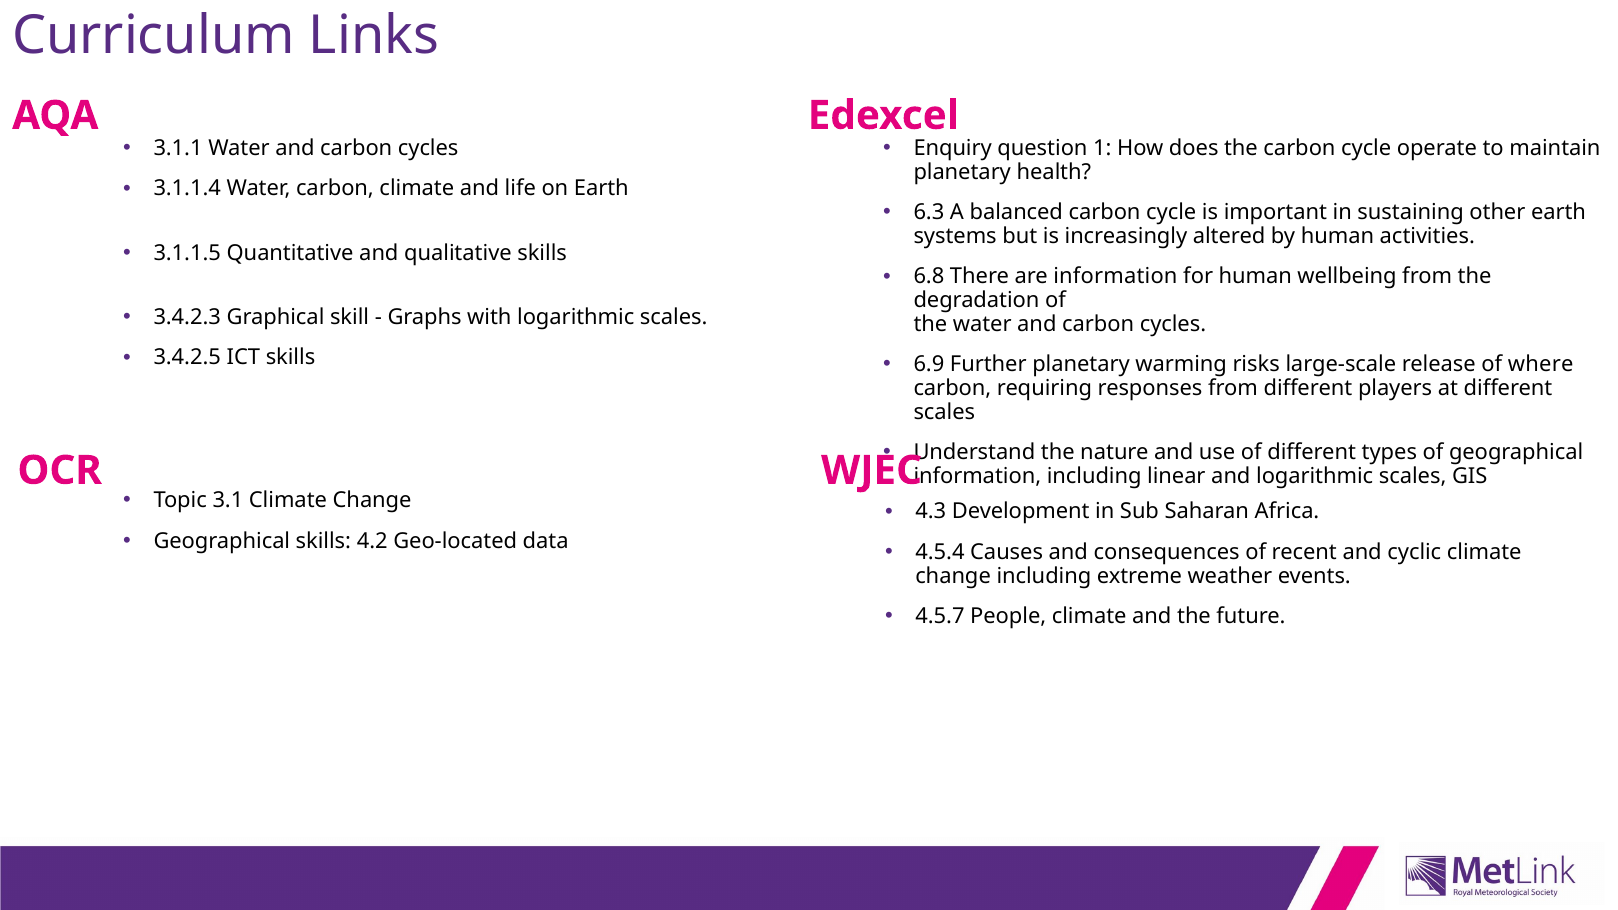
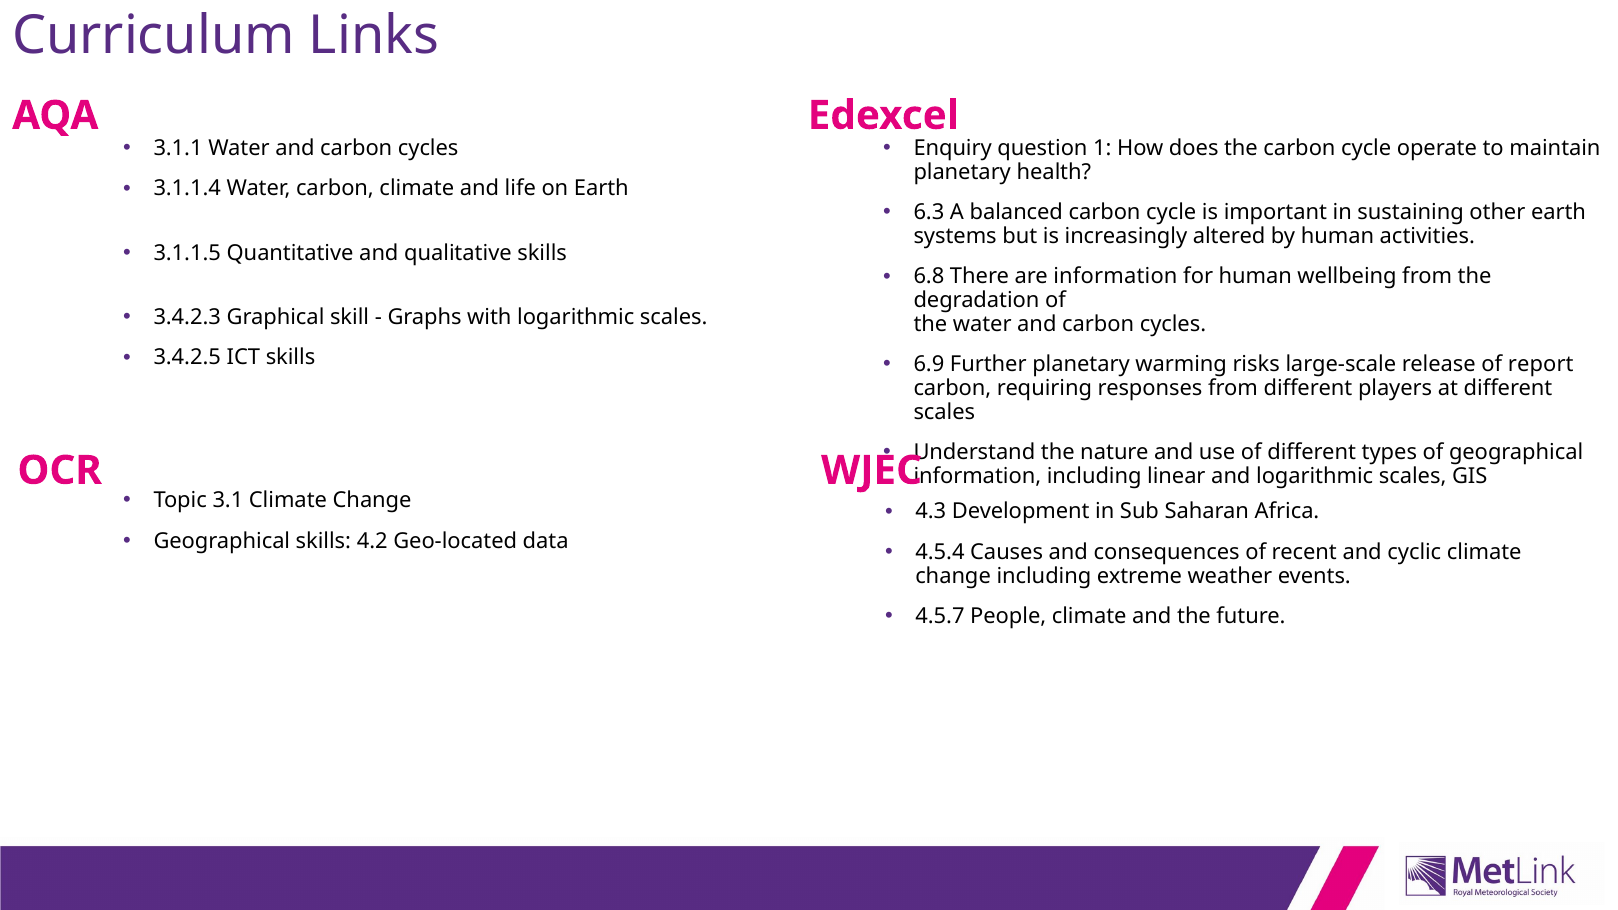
where: where -> report (1541, 365)
